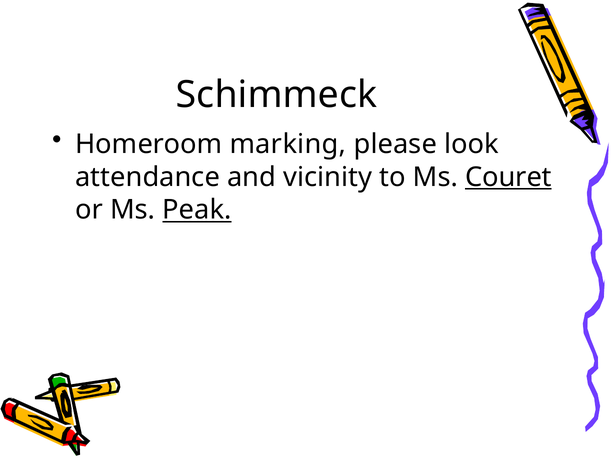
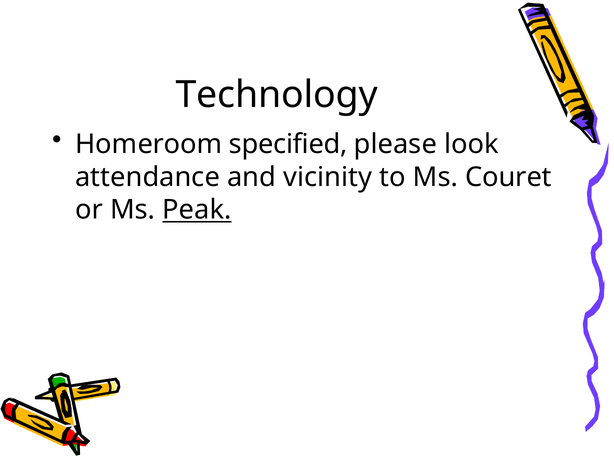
Schimmeck: Schimmeck -> Technology (277, 95)
marking: marking -> specified (288, 144)
Couret underline: present -> none (508, 177)
